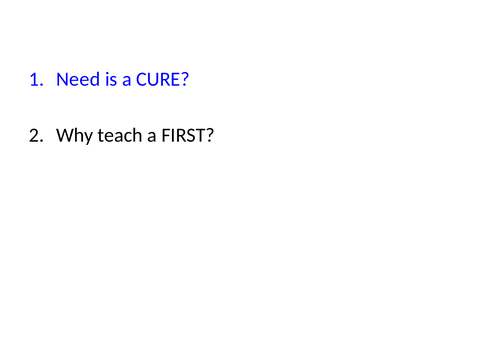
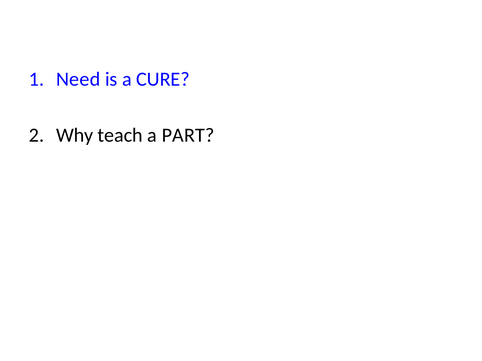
FIRST: FIRST -> PART (188, 135)
